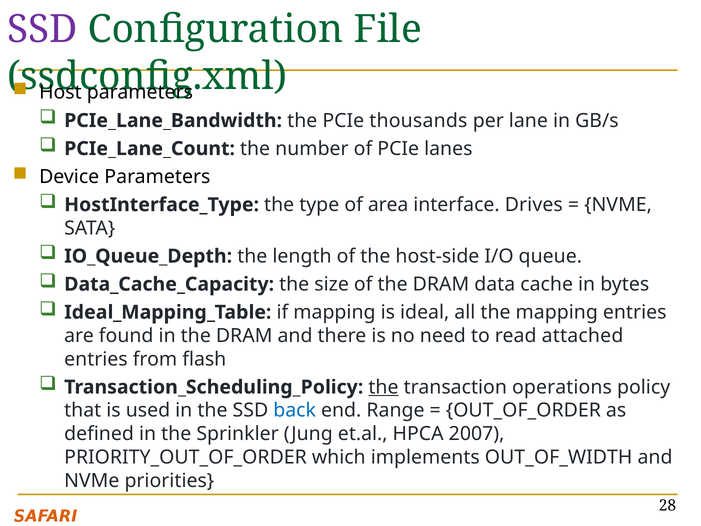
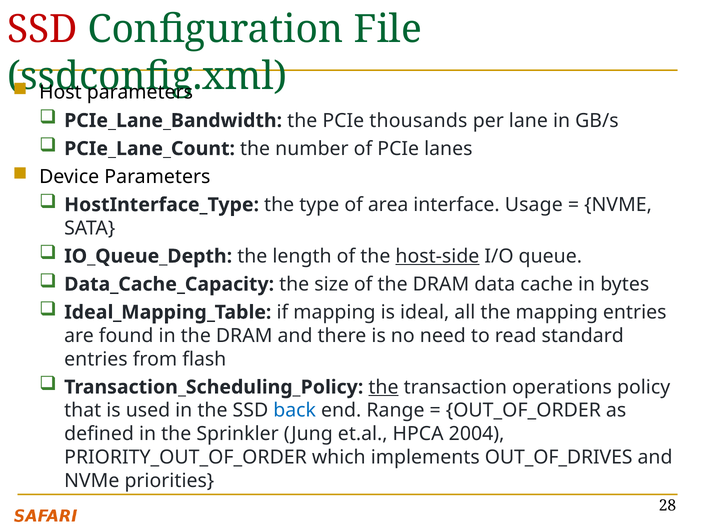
SSD colour: purple -> red (42, 30)
Drives: Drives -> Usage (534, 205)
host-side underline: none -> present (437, 256)
attached: attached -> standard (583, 336)
2007: 2007 -> 2004 (477, 434)
OUT_OF_WIDTH: OUT_OF_WIDTH -> OUT_OF_DRIVES (559, 457)
